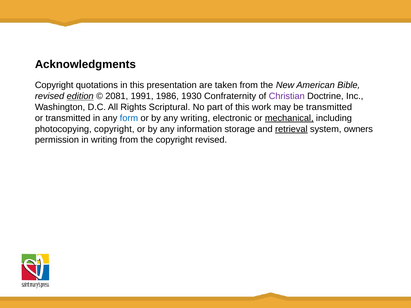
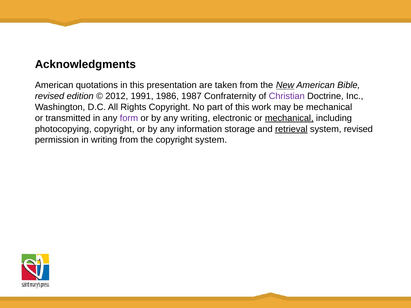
Copyright: Copyright -> American (54, 85)
New underline: none -> present (285, 85)
edition underline: present -> none (80, 96)
2081: 2081 -> 2012 (117, 96)
1930: 1930 -> 1987 (191, 96)
Rights Scriptural: Scriptural -> Copyright (170, 107)
be transmitted: transmitted -> mechanical (329, 107)
form colour: blue -> purple (129, 118)
system owners: owners -> revised (358, 129)
copyright revised: revised -> system (211, 140)
